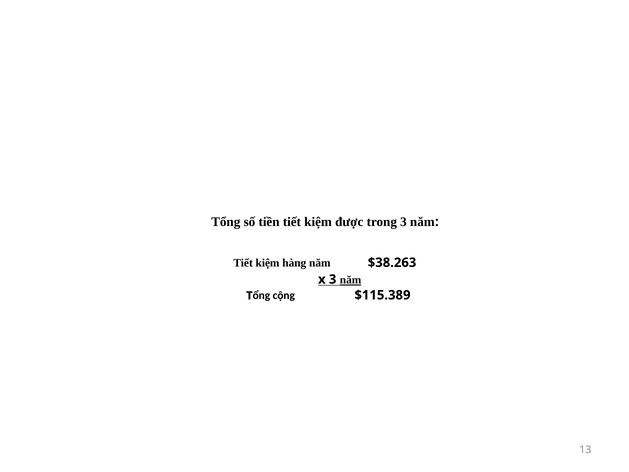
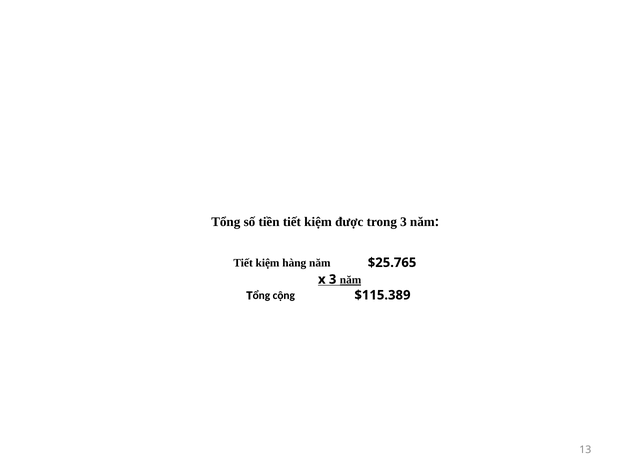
$38.263: $38.263 -> $25.765 (392, 262)
